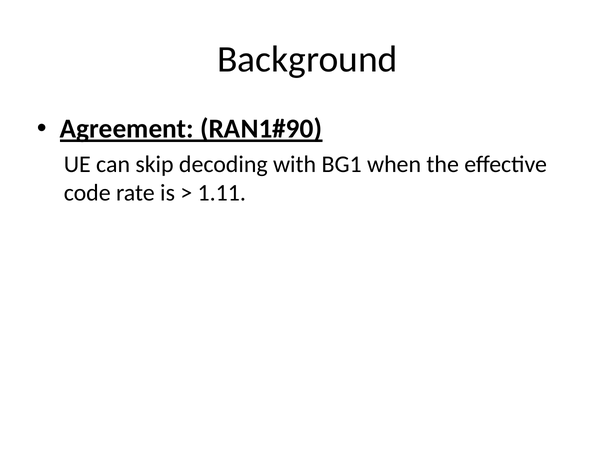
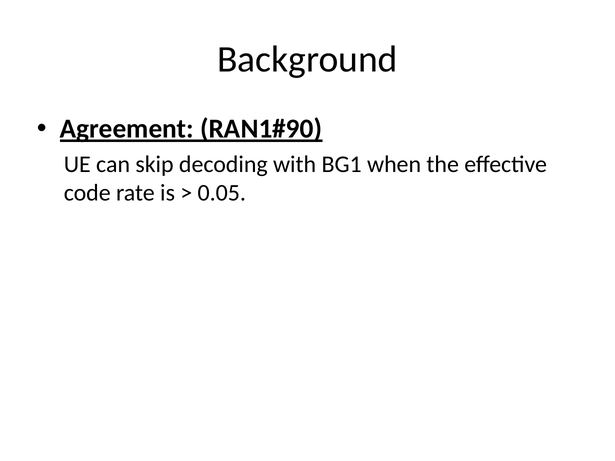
1.11: 1.11 -> 0.05 (222, 193)
